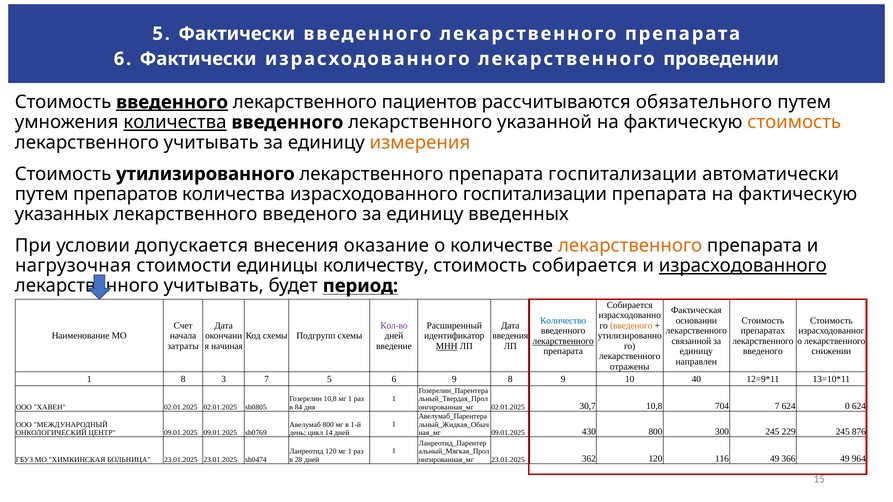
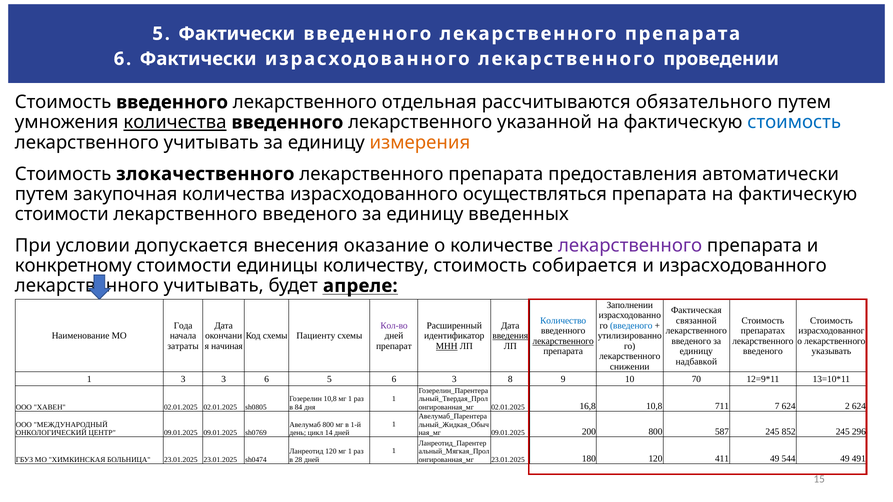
введенного underline: present -> none (172, 102)
пациентов: пациентов -> отдельная (429, 102)
стоимость colour: orange -> blue (794, 122)
утилизированного: утилизированного -> злокачественного (205, 174)
препарата госпитализации: госпитализации -> предоставления (623, 174)
препаратов: препаратов -> закупочная (125, 194)
израсходованного госпитализации: госпитализации -> осуществляться (535, 194)
указанных: указанных -> стоимости (62, 214)
лекарственного colour: orange -> purple (630, 246)
нагрузочная: нагрузочная -> конкретному (73, 266)
израсходованного underline: present -> none (743, 266)
период: период -> апреле (360, 286)
Собирается: Собирается -> Заполнении (630, 305)
основании: основании -> связанной (696, 321)
Счет: Счет -> Года (183, 326)
введеного colour: orange -> blue (631, 326)
Подгрупп: Подгрупп -> Пациенту (316, 336)
введения underline: none -> present (510, 336)
связанной: связанной -> введеного (691, 341)
введение: введение -> препарат (394, 346)
снижении: снижении -> указывать (831, 351)
направлен: направлен -> надбавкой (696, 362)
отражены: отражены -> снижении (630, 367)
1 8: 8 -> 3 (183, 379)
3 7: 7 -> 6 (267, 379)
6 9: 9 -> 3 (454, 379)
40: 40 -> 70 (696, 379)
30,7: 30,7 -> 16,8 (588, 406)
704: 704 -> 711 (722, 406)
0: 0 -> 2 (847, 406)
430: 430 -> 200 (589, 432)
300: 300 -> 587 (722, 432)
229: 229 -> 852 (789, 432)
876: 876 -> 296 (859, 432)
362: 362 -> 180 (589, 459)
116: 116 -> 411 (722, 459)
366: 366 -> 544 (789, 459)
964: 964 -> 491 (859, 459)
